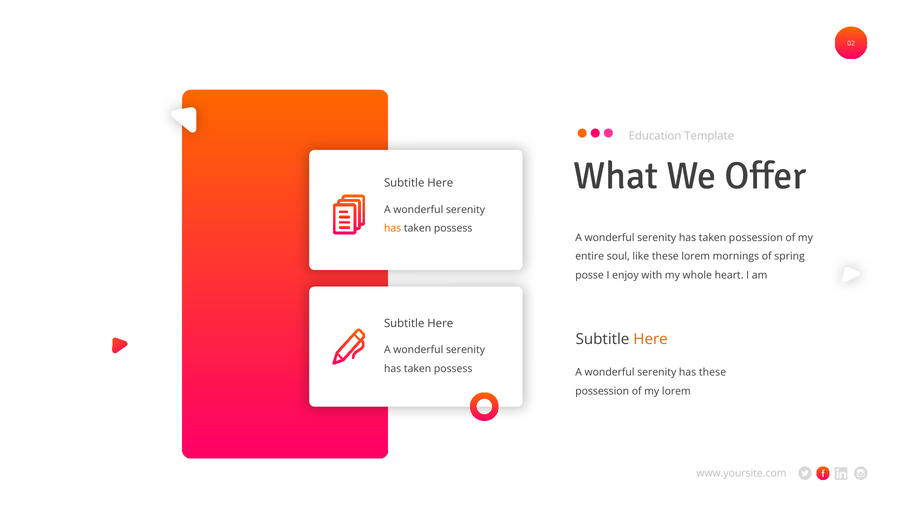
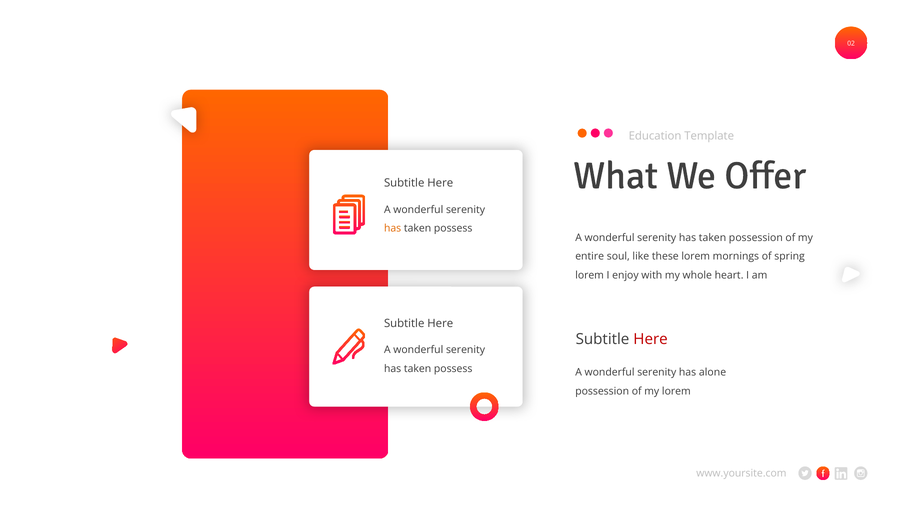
posse: posse -> lorem (590, 275)
Here colour: orange -> red (651, 339)
has these: these -> alone (713, 372)
